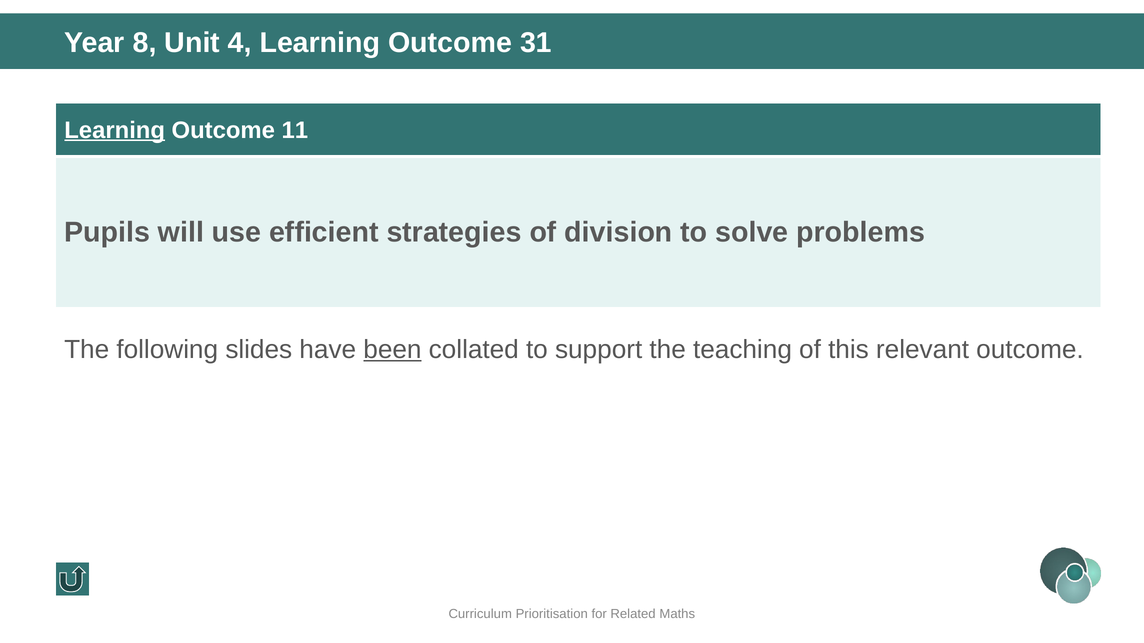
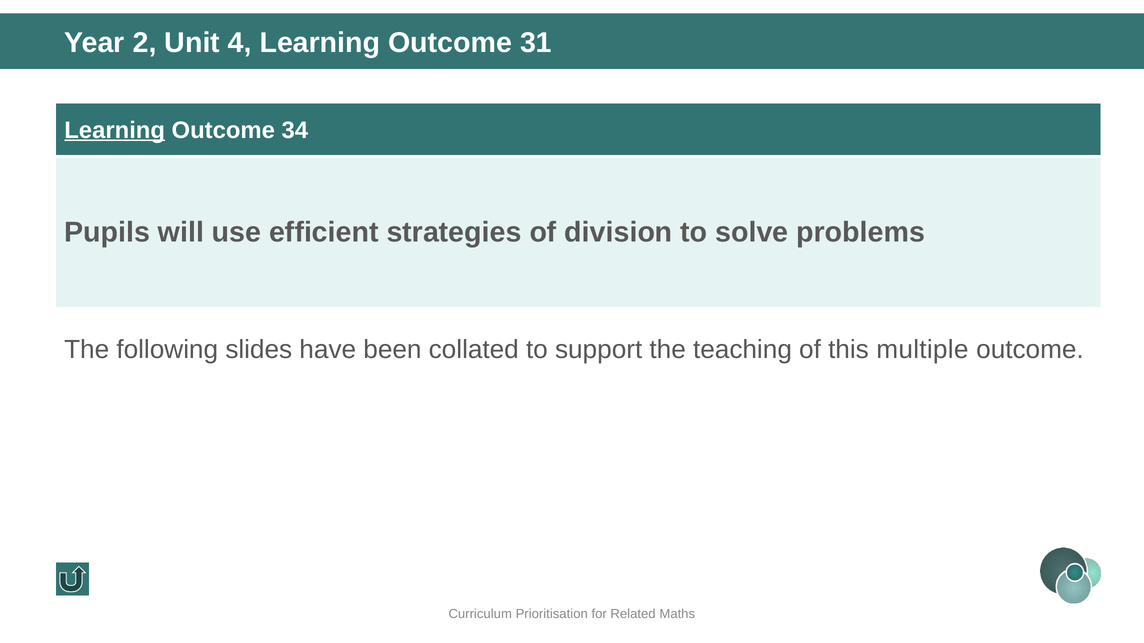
8: 8 -> 2 (145, 43)
11: 11 -> 34 (295, 130)
been underline: present -> none (392, 350)
relevant: relevant -> multiple (922, 350)
